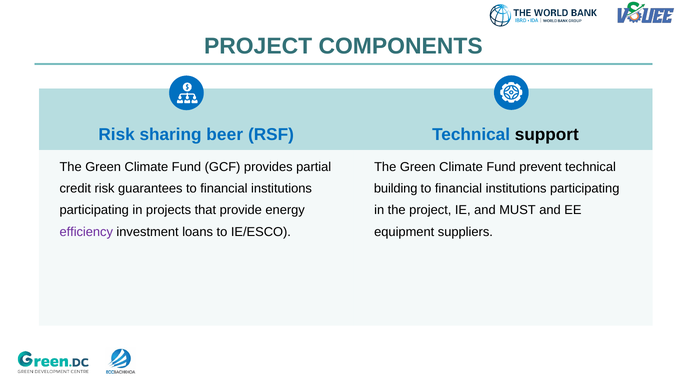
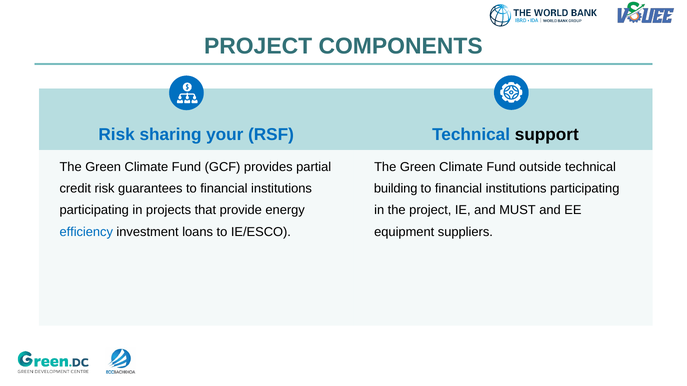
beer: beer -> your (225, 135)
prevent: prevent -> outside (540, 167)
efficiency colour: purple -> blue (86, 232)
